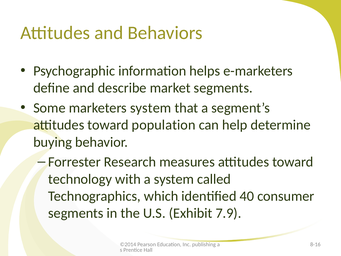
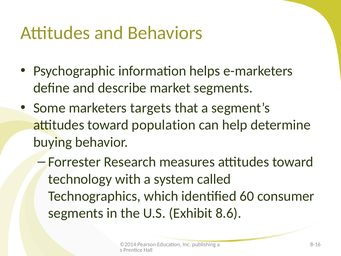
marketers system: system -> targets (151, 108)
40: 40 -> 60 (247, 196)
7.9: 7.9 -> 8.6 (228, 213)
